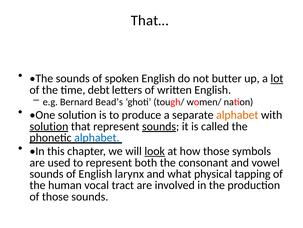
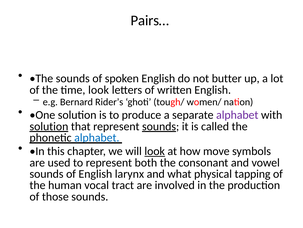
That…: That… -> Pairs… (150, 20)
lot underline: present -> none (277, 78)
time debt: debt -> look (99, 90)
Bead’s: Bead’s -> Rider’s (109, 102)
alphabet colour: orange -> purple (237, 115)
how those: those -> move (216, 151)
